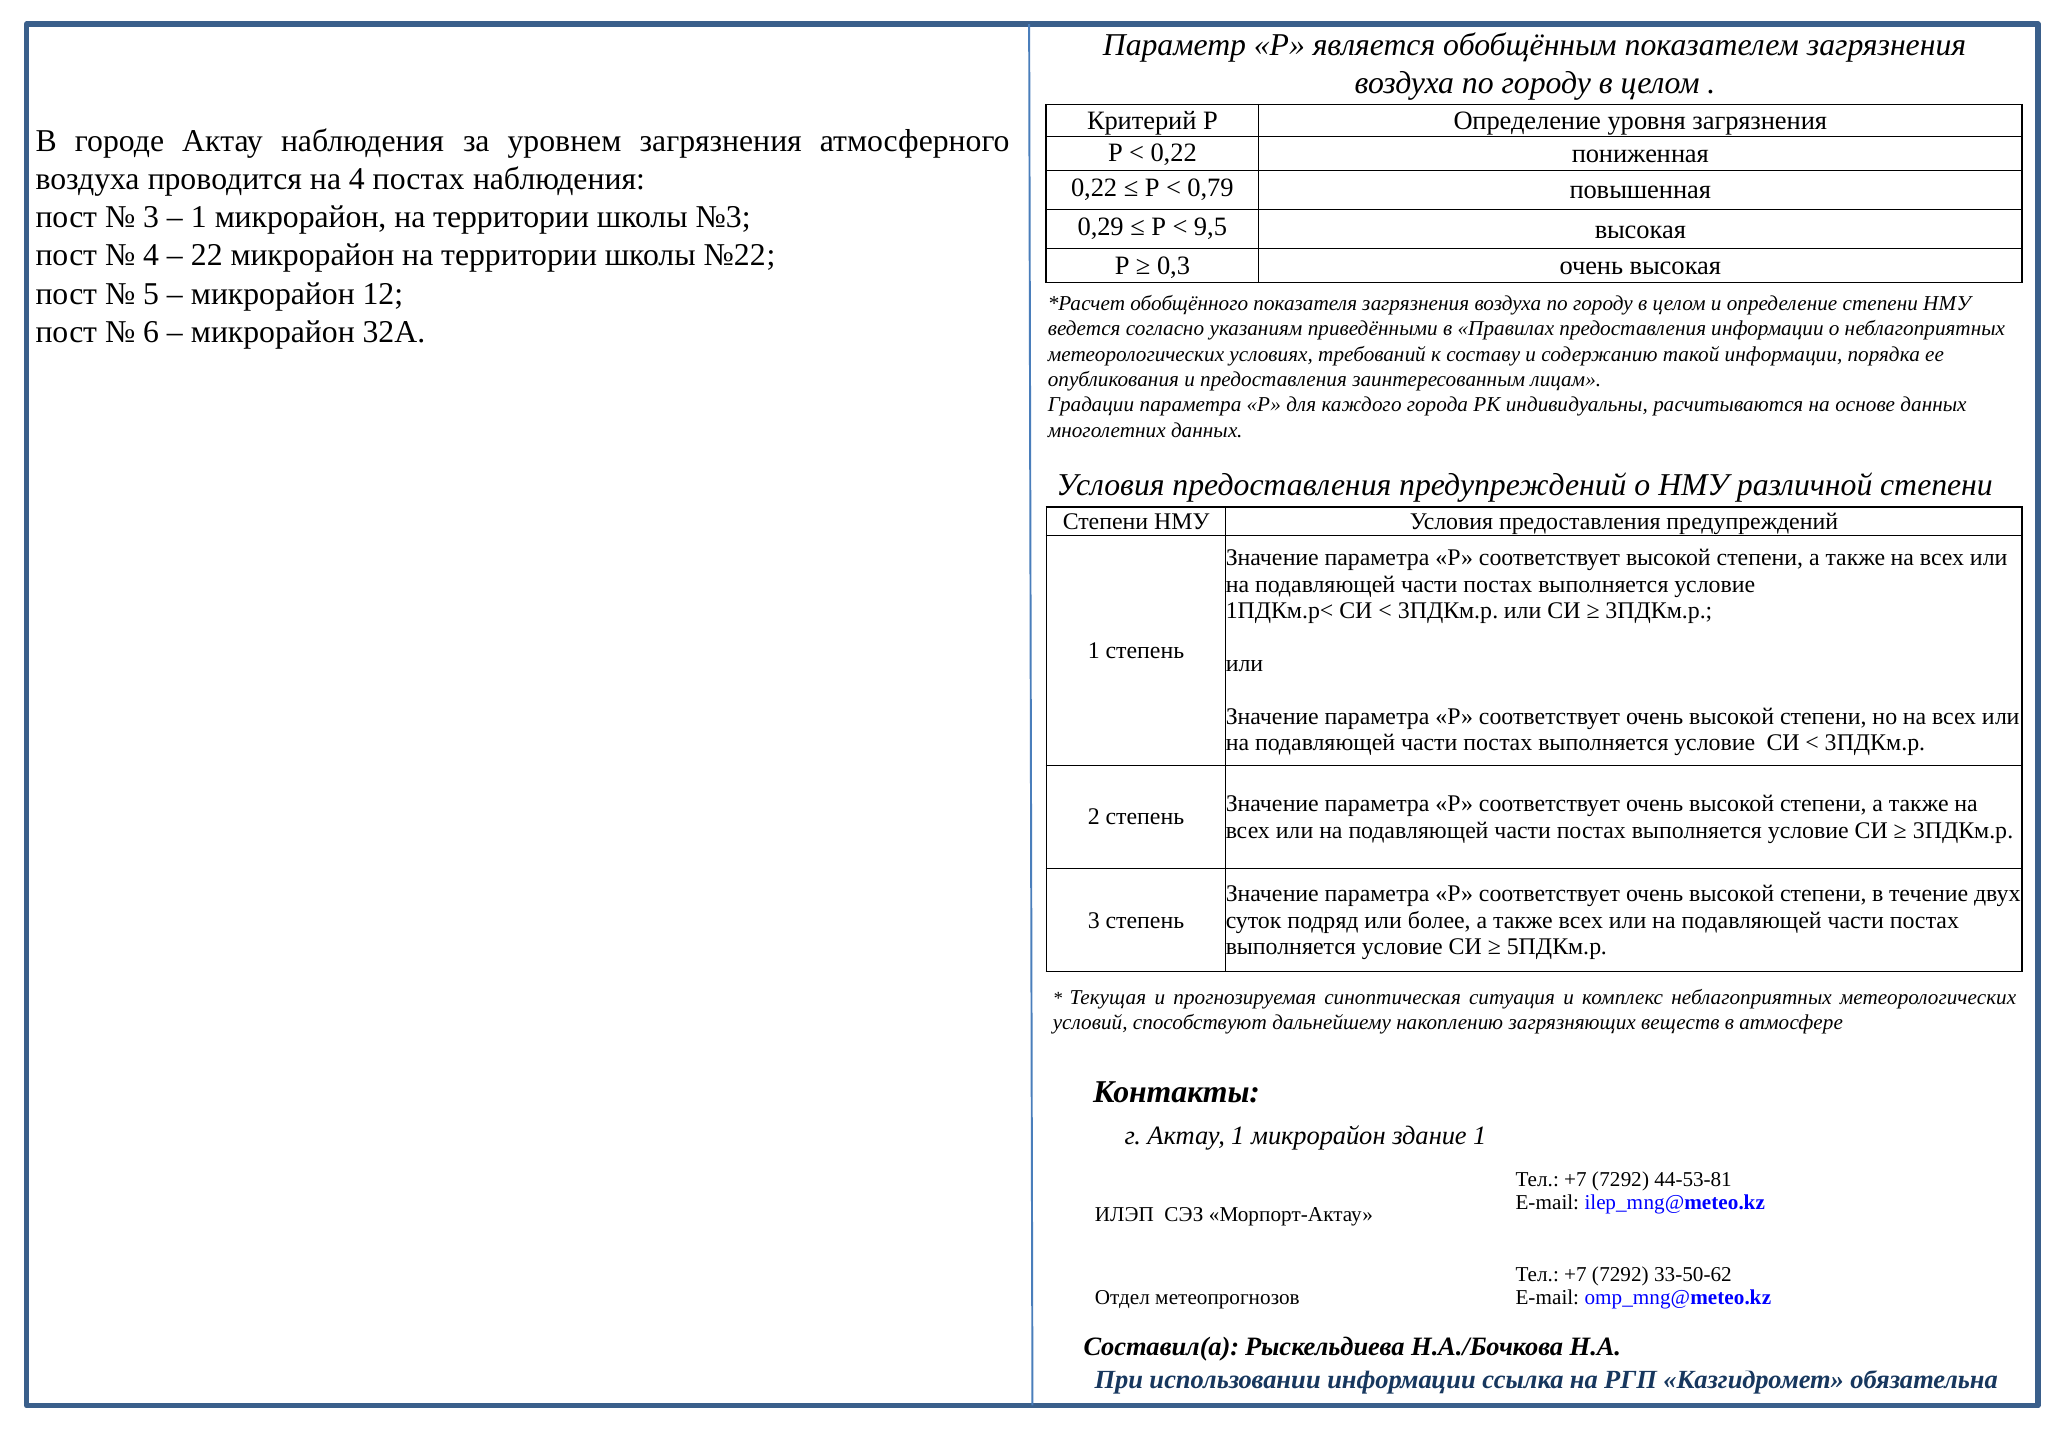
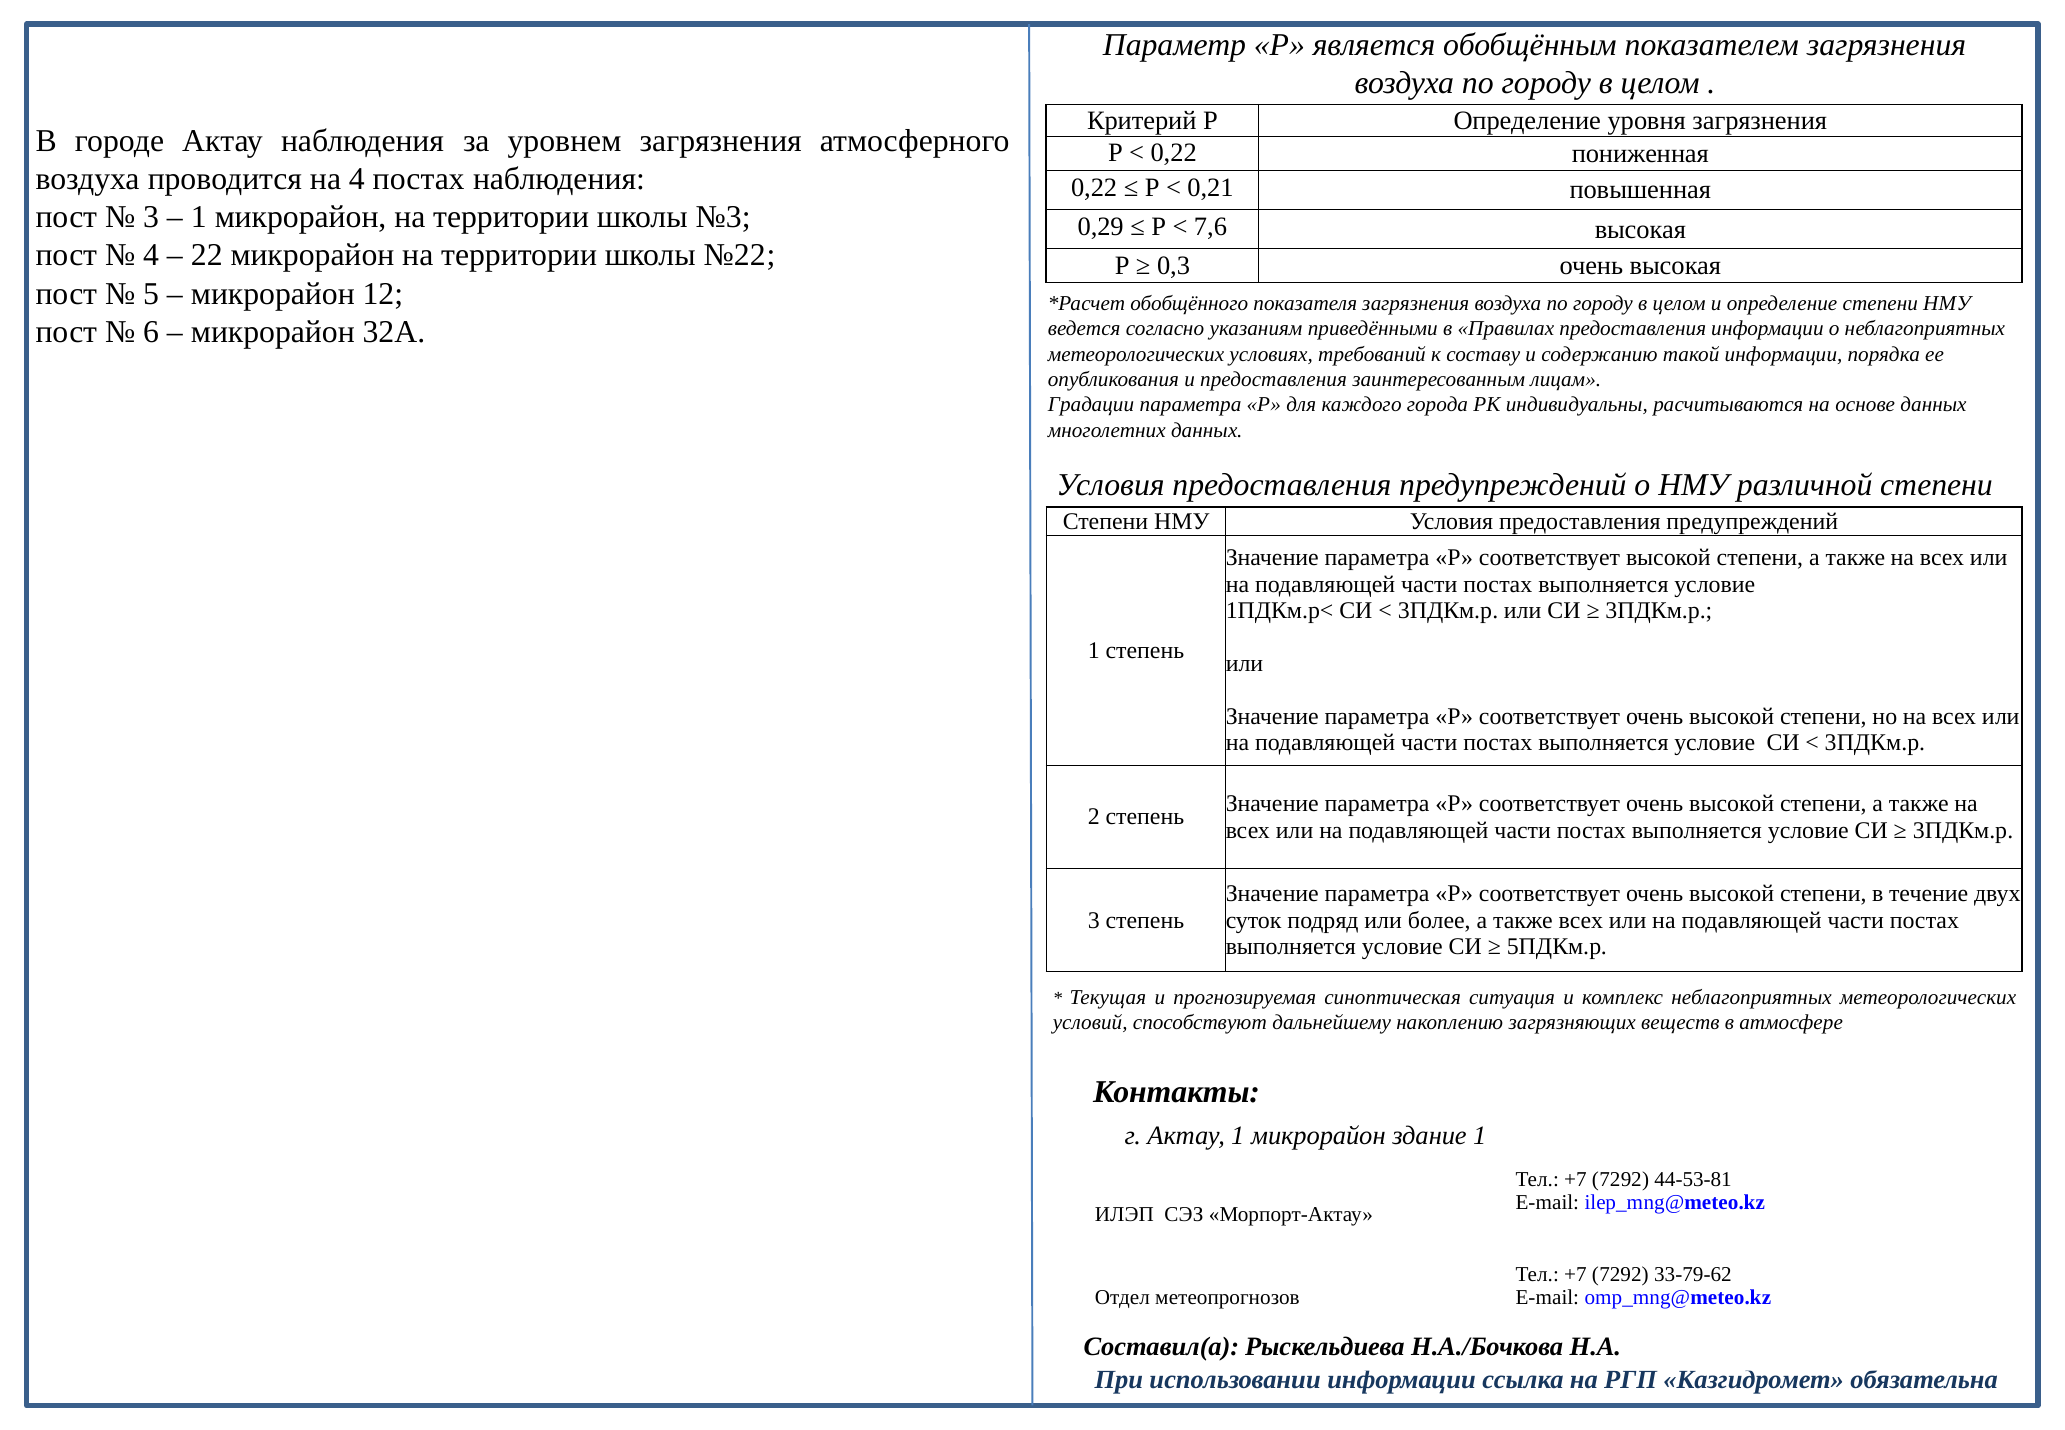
0,79: 0,79 -> 0,21 (1210, 187)
9,5: 9,5 -> 7,6 (1210, 226)
33-50-62: 33-50-62 -> 33-79-62 (1693, 1274)
